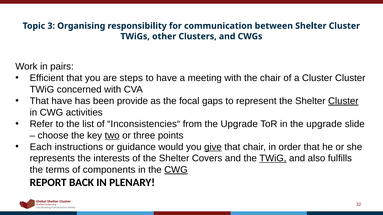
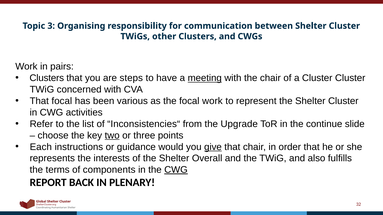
Efficient: Efficient -> Clusters (47, 78)
meeting underline: none -> present (205, 78)
That have: have -> focal (62, 101)
provide: provide -> various (132, 101)
focal gaps: gaps -> work (212, 101)
Cluster underline: present -> none (343, 101)
in the upgrade: upgrade -> continue (324, 124)
Covers: Covers -> Overall (207, 159)
TWiG underline: present -> none (273, 159)
